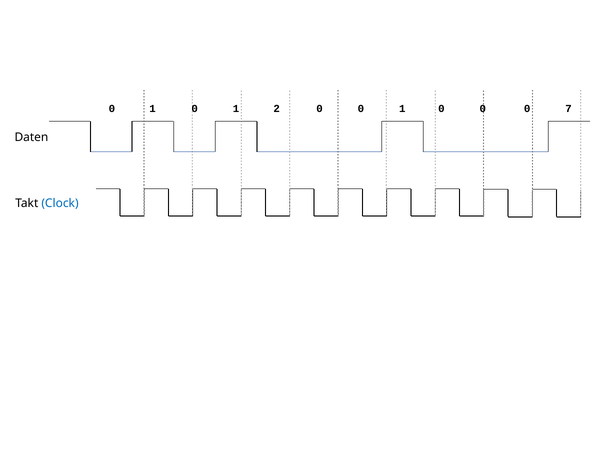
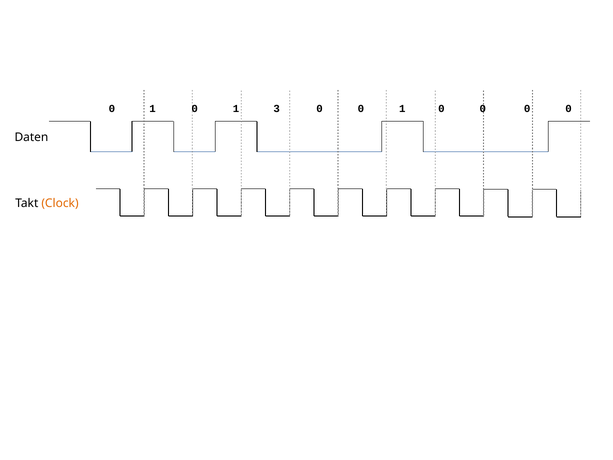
2: 2 -> 3 (277, 108)
1 0 0 7: 7 -> 0 (569, 108)
Clock colour: blue -> orange (60, 203)
